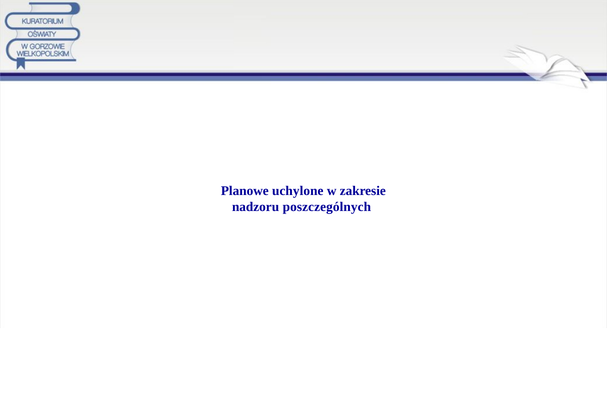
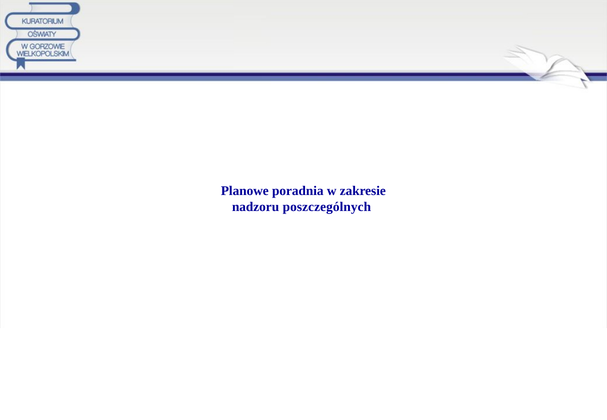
uchylone: uchylone -> poradnia (298, 191)
